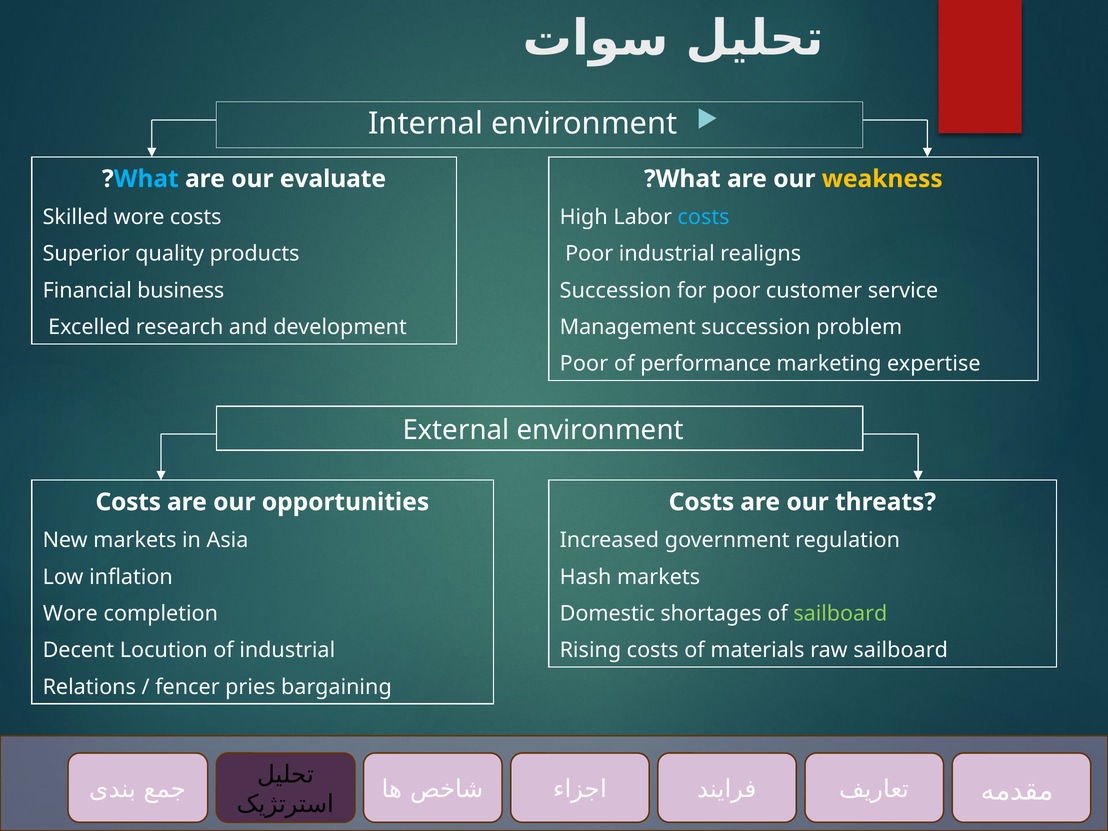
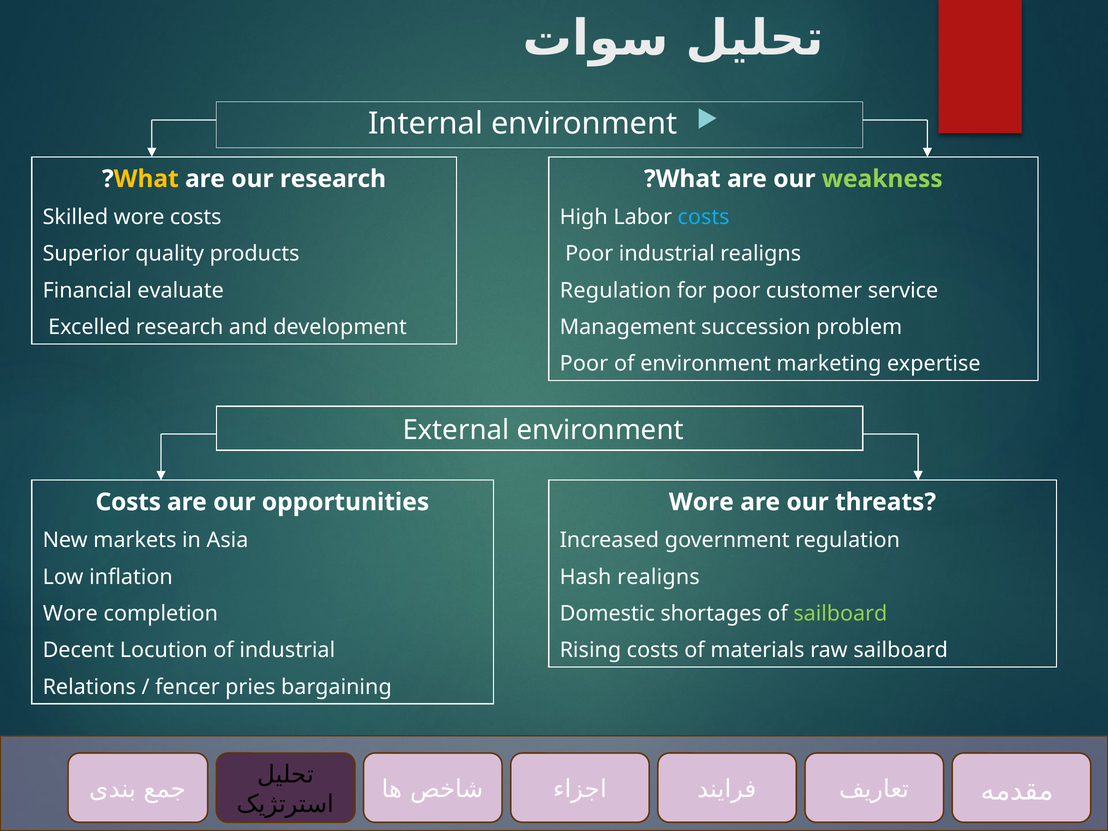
What colour: light blue -> yellow (146, 179)
our evaluate: evaluate -> research (333, 179)
weakness colour: yellow -> light green (882, 179)
business: business -> evaluate (181, 290)
Succession: Succession -> Regulation (616, 290)
of performance: performance -> environment (706, 364)
Costs: Costs -> Wore (701, 502)
Hash markets: markets -> realigns (658, 577)
